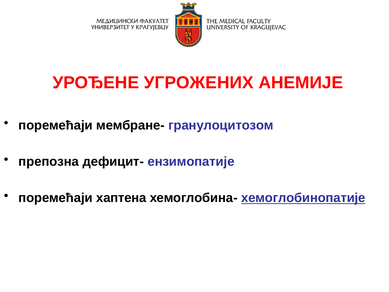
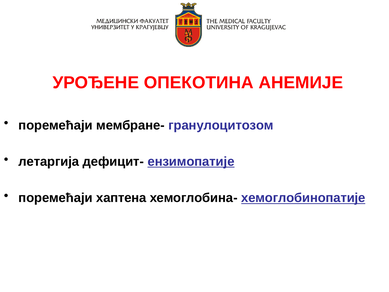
УГРОЖЕНИХ: УГРОЖЕНИХ -> ОПЕКОТИНА (199, 83)
препозна: препозна -> летаргија (49, 161)
ензимопатије underline: none -> present (191, 161)
